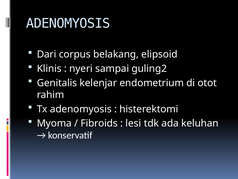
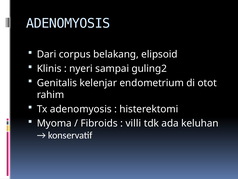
lesi: lesi -> villi (133, 123)
